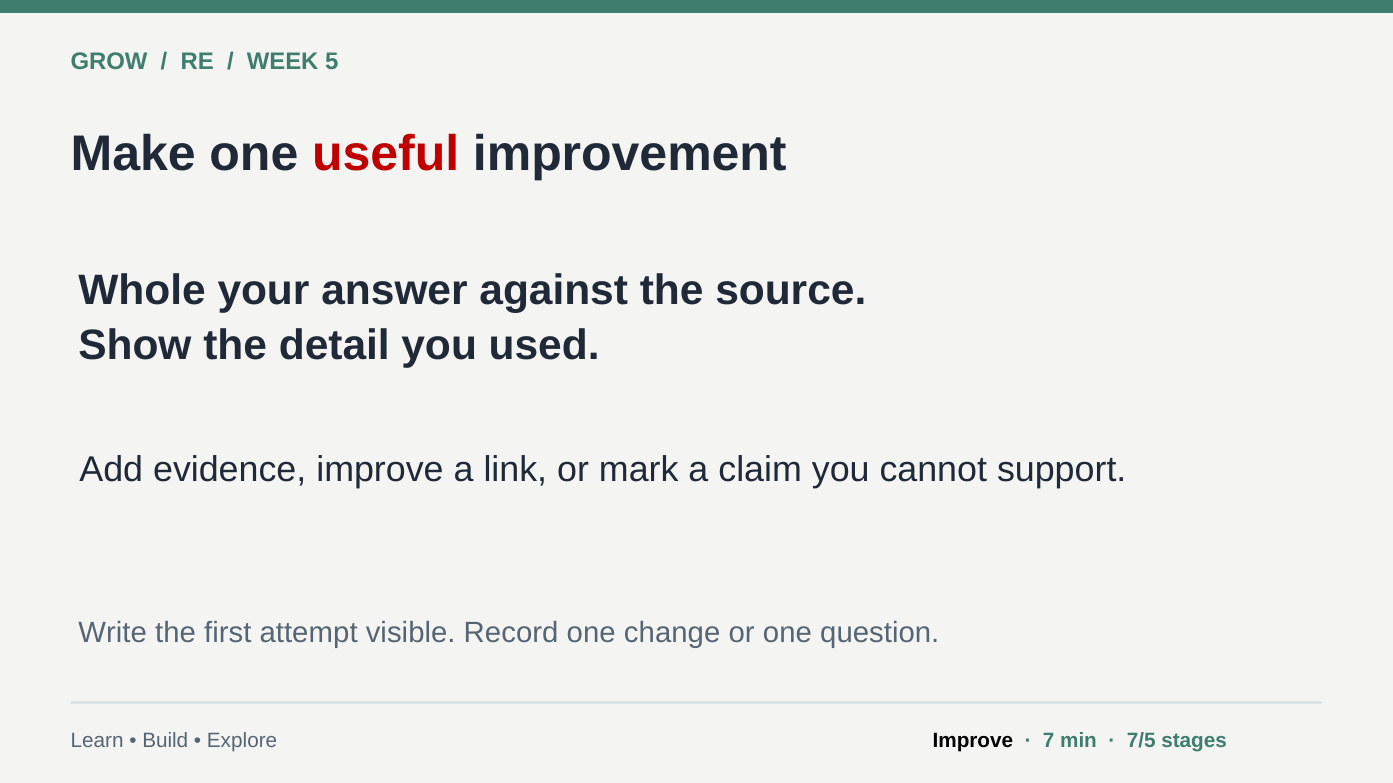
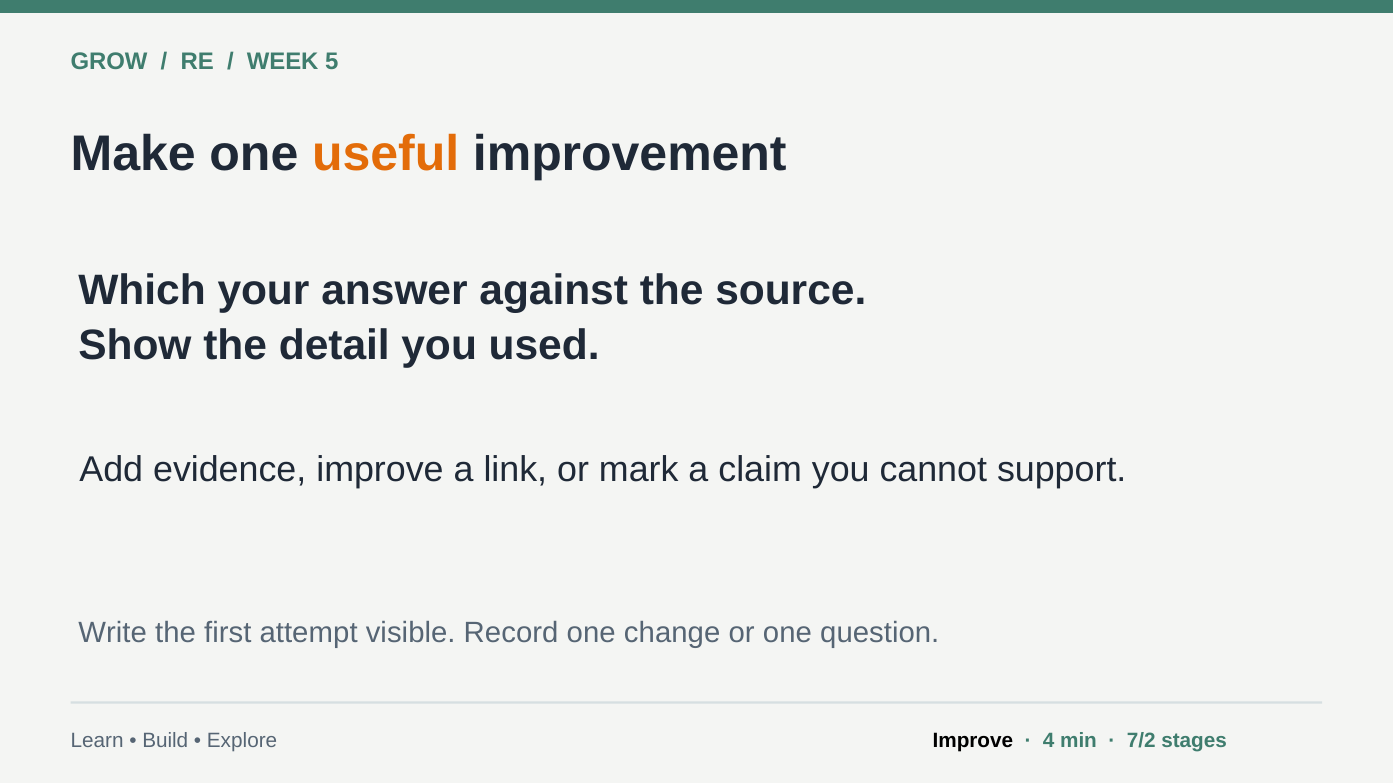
useful colour: red -> orange (386, 154)
Whole: Whole -> Which (142, 290)
7: 7 -> 4 (1049, 742)
7/5: 7/5 -> 7/2 (1141, 742)
